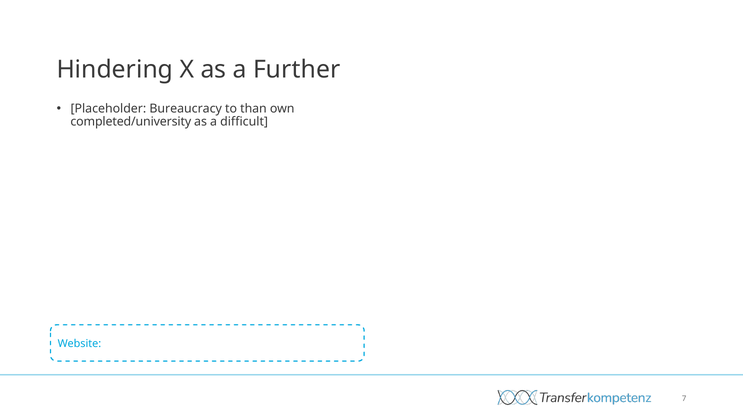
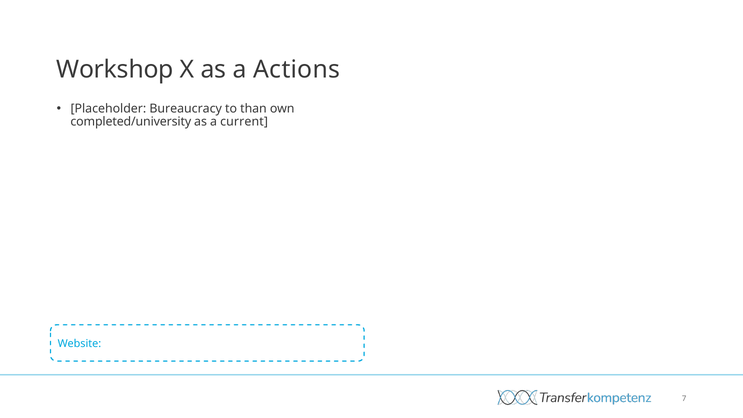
Hindering: Hindering -> Workshop (115, 70)
Further: Further -> Actions (297, 70)
difficult: difficult -> current (244, 122)
